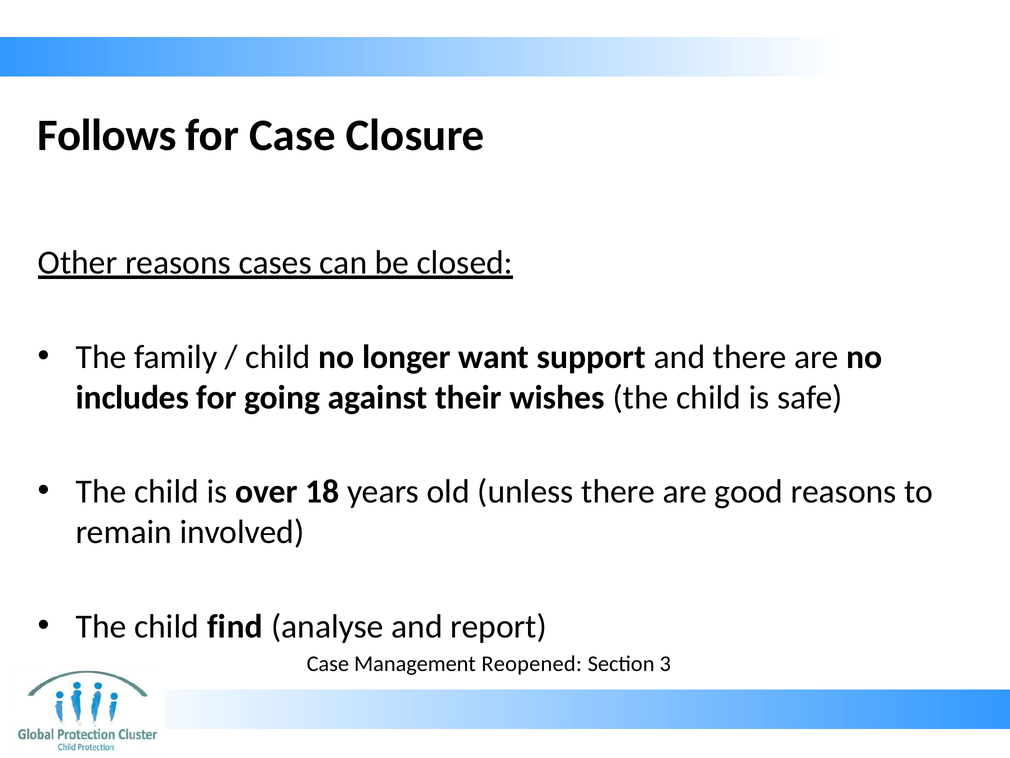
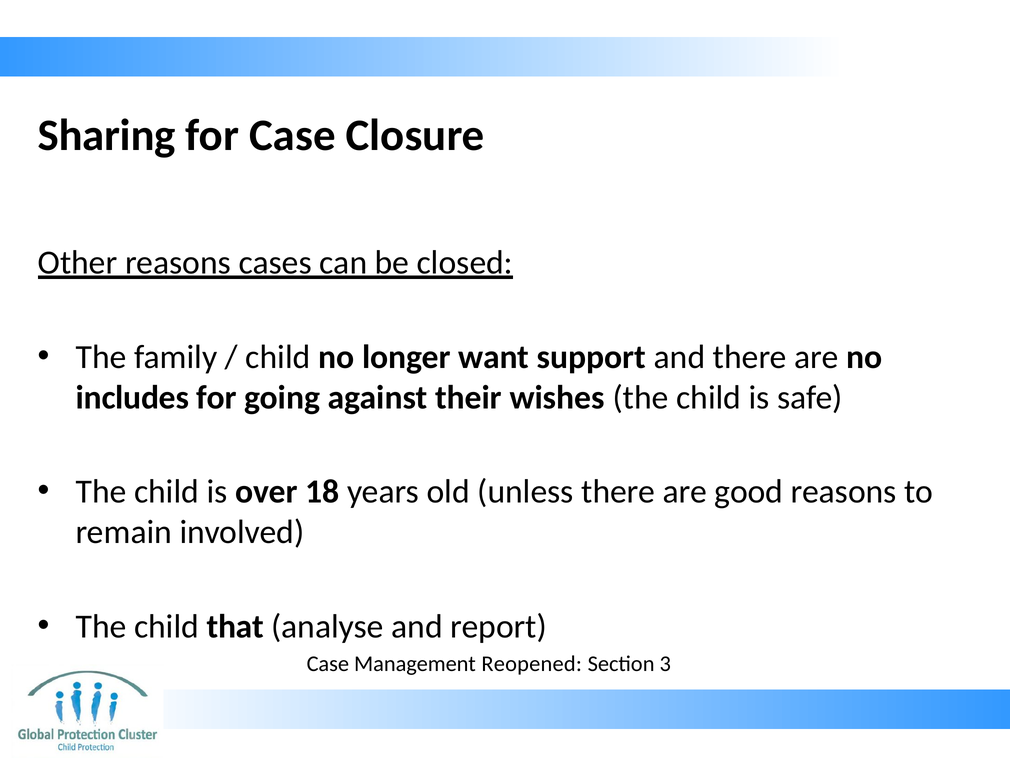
Follows: Follows -> Sharing (107, 135)
find: find -> that (235, 626)
